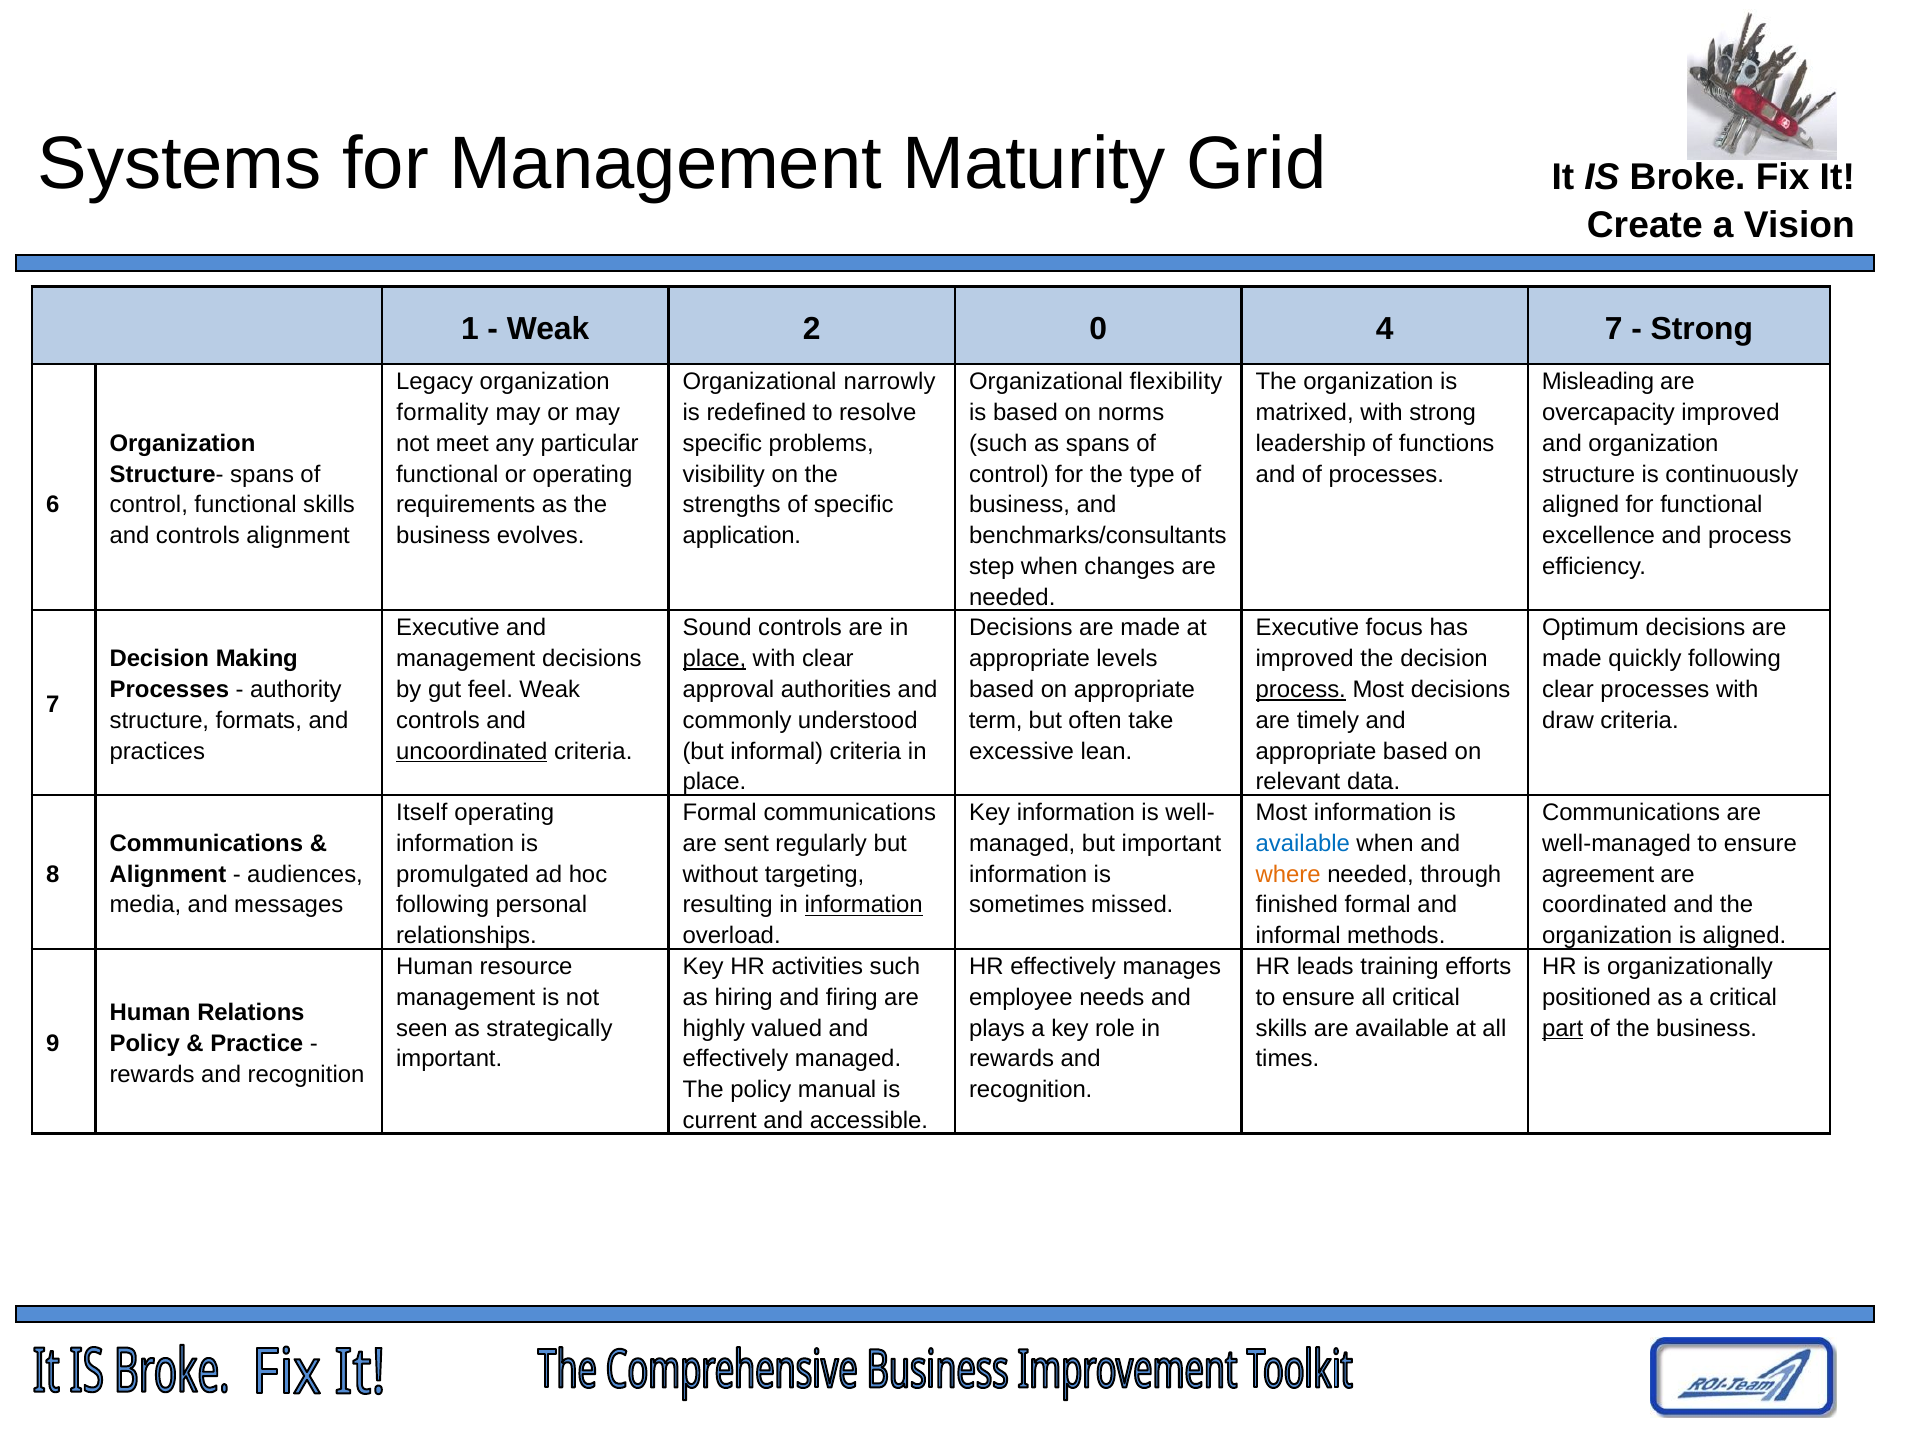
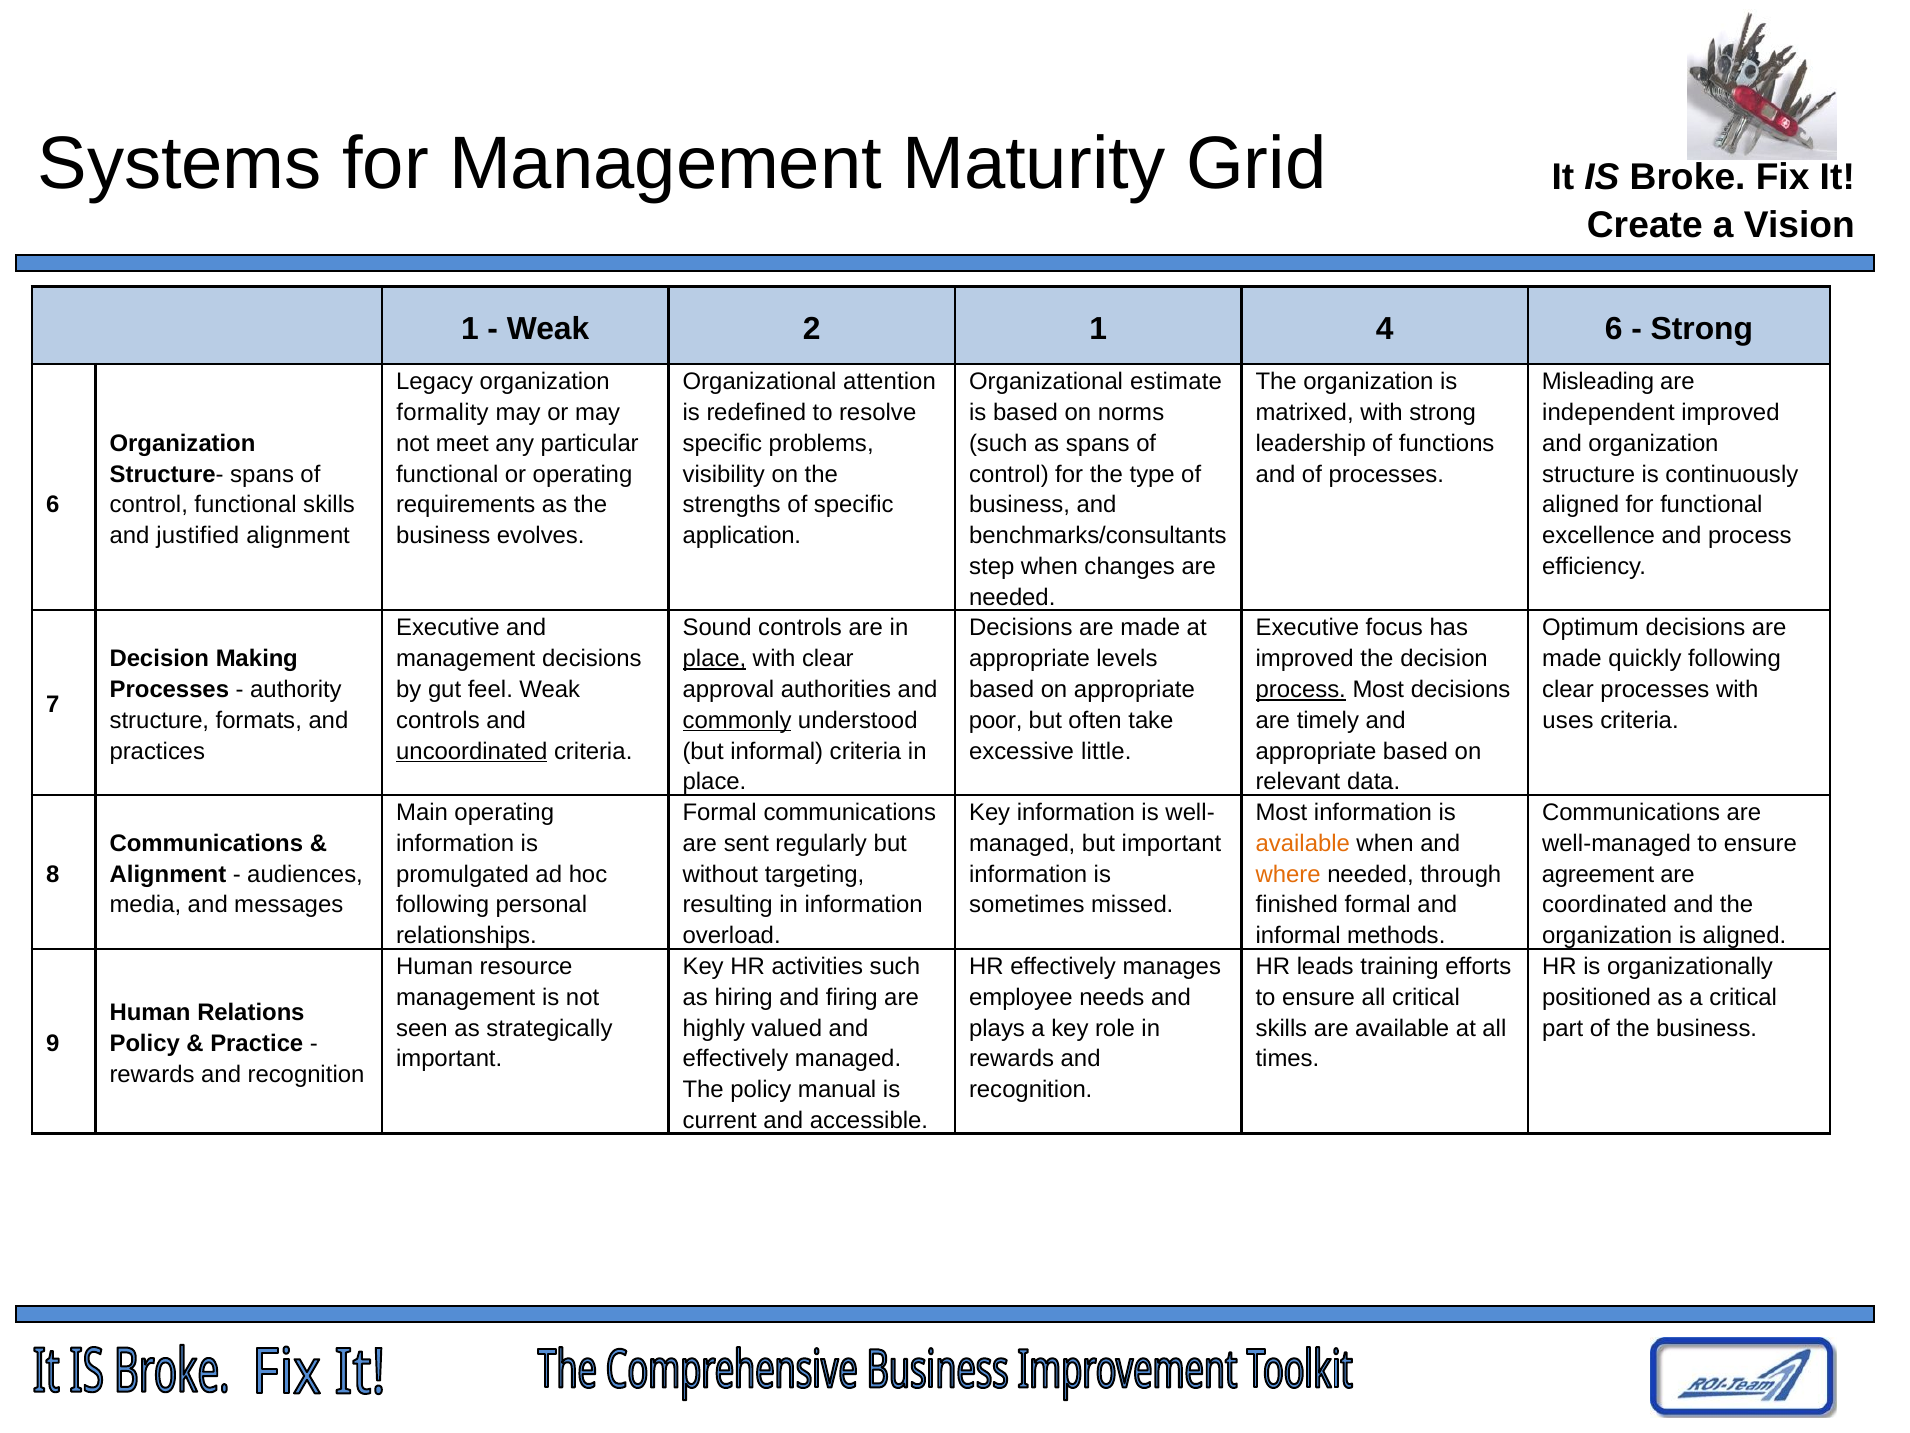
2 0: 0 -> 1 (1098, 328)
4 7: 7 -> 6 (1614, 328)
narrowly: narrowly -> attention (890, 382)
flexibility: flexibility -> estimate (1176, 382)
overcapacity: overcapacity -> independent (1608, 412)
and controls: controls -> justified (198, 535)
commonly underline: none -> present (737, 720)
term: term -> poor (996, 720)
draw: draw -> uses (1568, 720)
lean: lean -> little (1106, 751)
Itself: Itself -> Main (422, 812)
available colour: blue -> orange (1303, 843)
information underline: present -> none (864, 905)
part underline: present -> none (1563, 1028)
